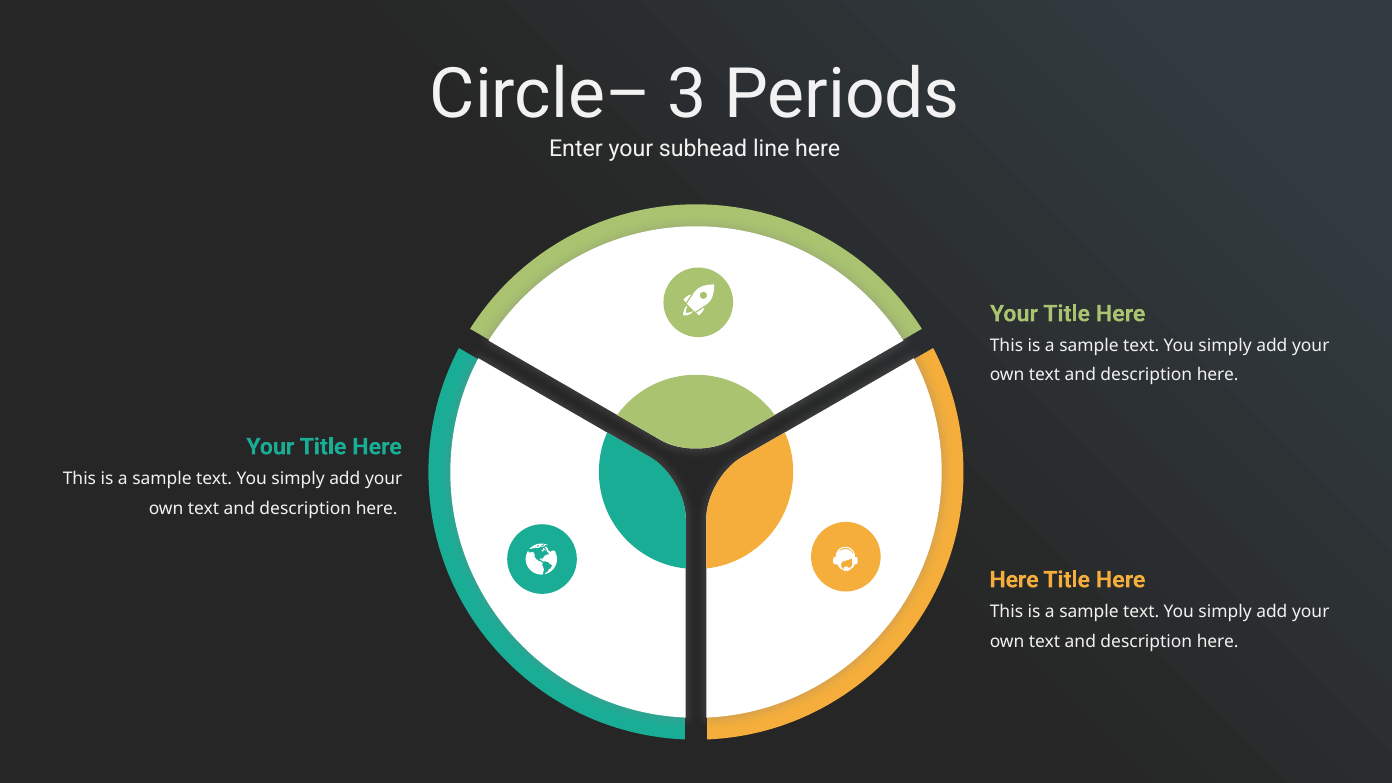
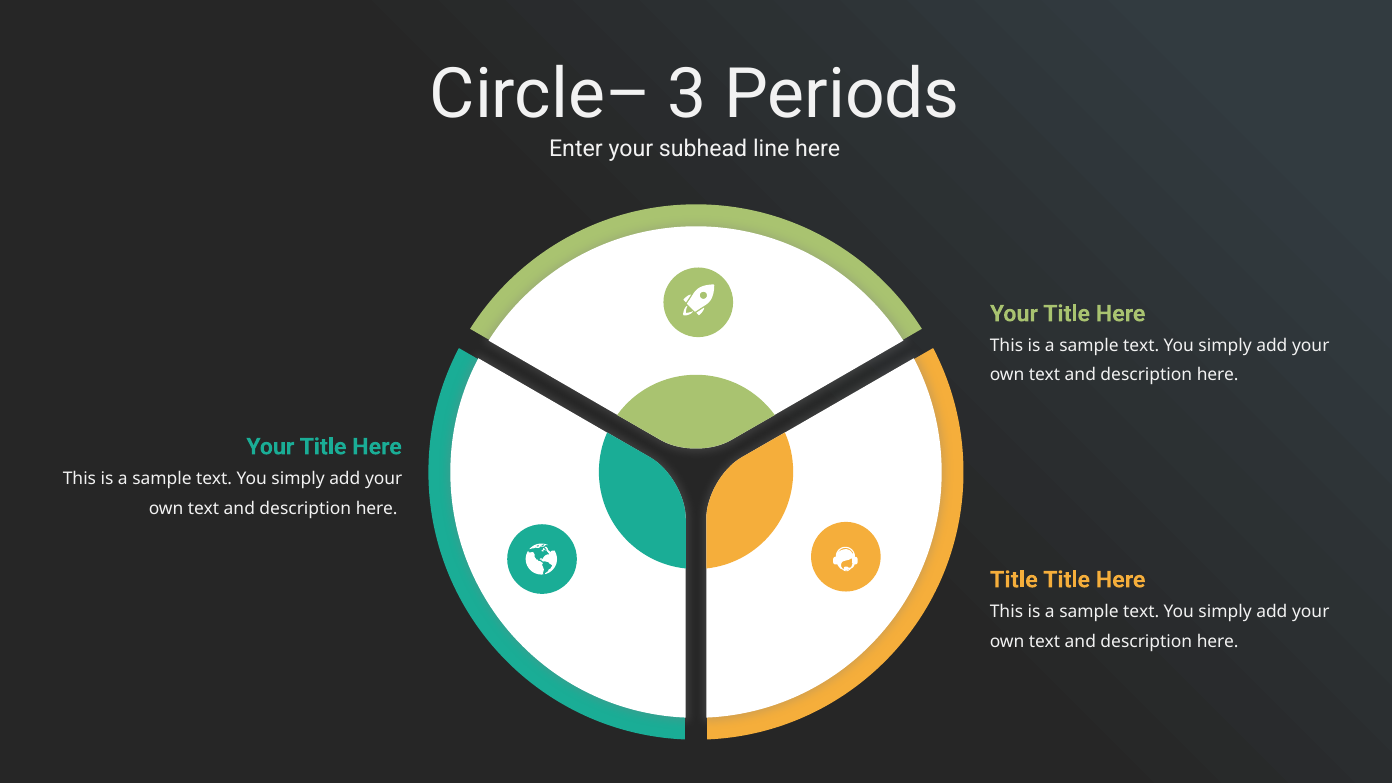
Here: Here -> Title (1014, 580)
